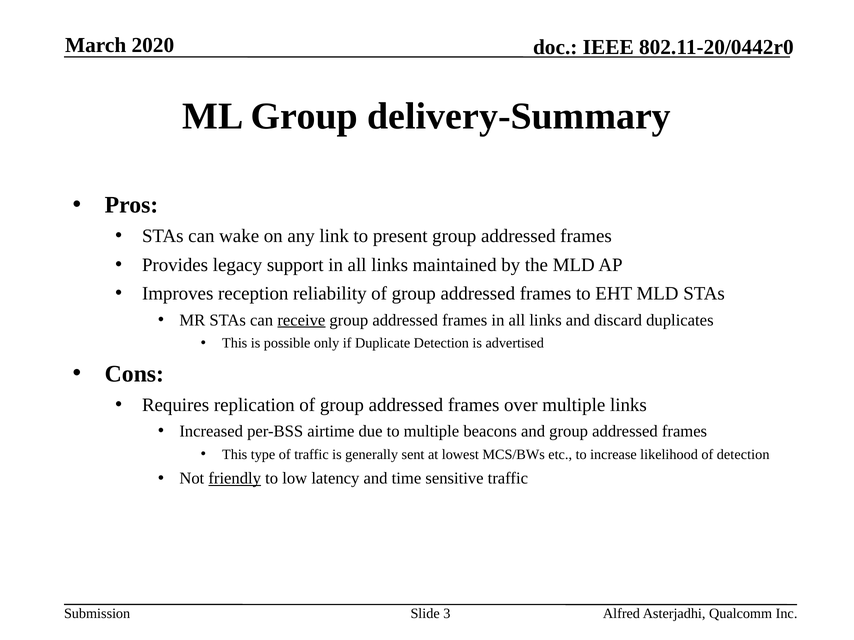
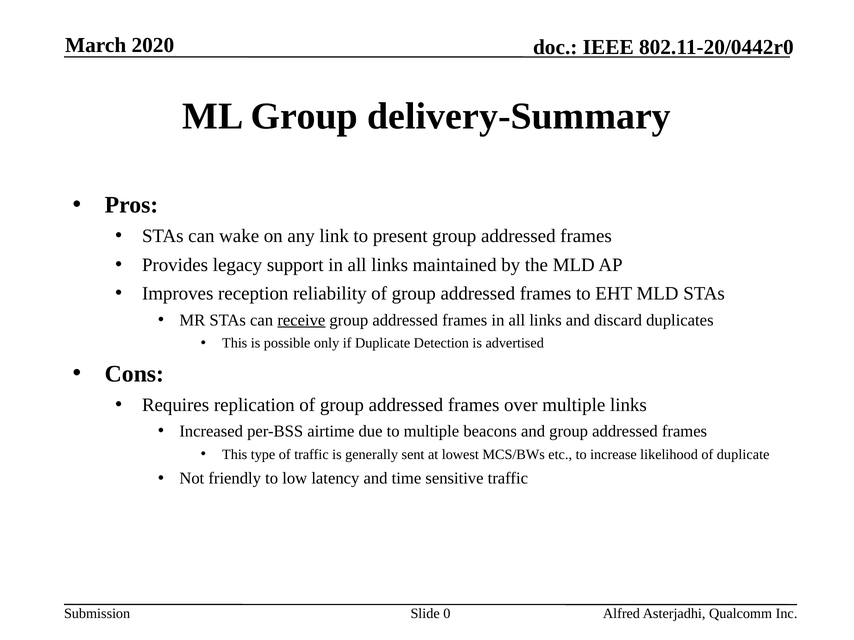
of detection: detection -> duplicate (743, 455)
friendly underline: present -> none (235, 479)
3: 3 -> 0 (447, 614)
